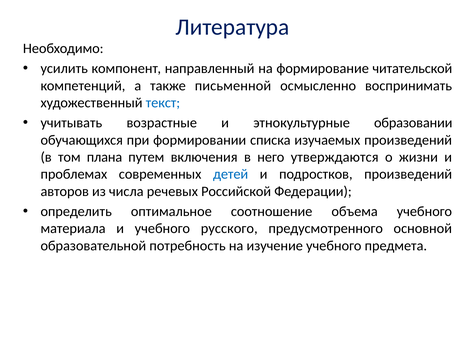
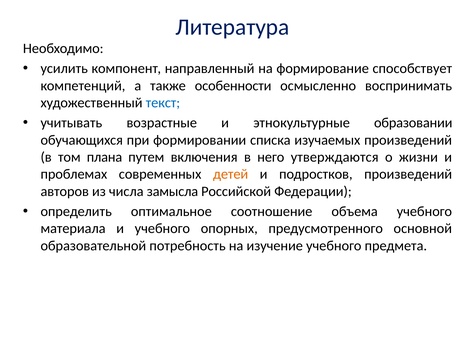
читательской: читательской -> способствует (412, 68)
письменной: письменной -> особенности (233, 86)
детей colour: blue -> orange (231, 174)
речевых: речевых -> замысла (172, 191)
русского: русского -> опорных (229, 229)
